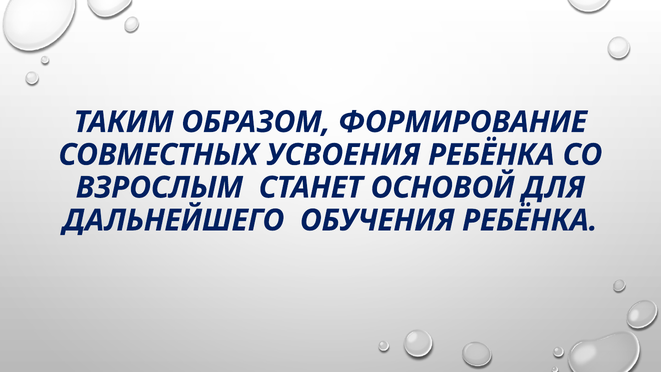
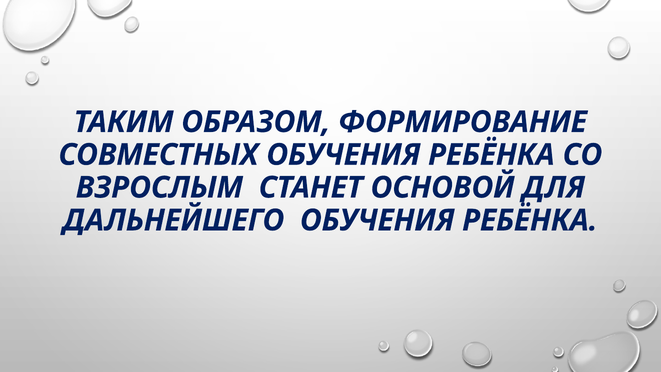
СОВМЕСТНЫХ УСВОЕНИЯ: УСВОЕНИЯ -> ОБУЧЕНИЯ (343, 155)
